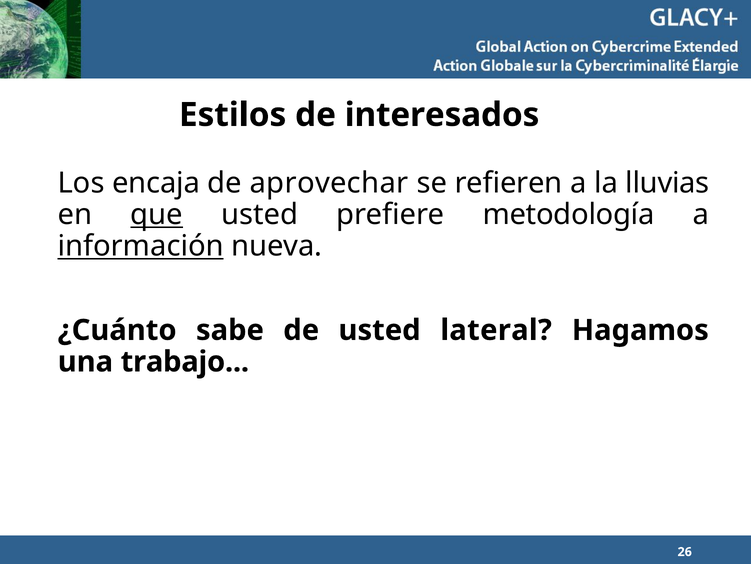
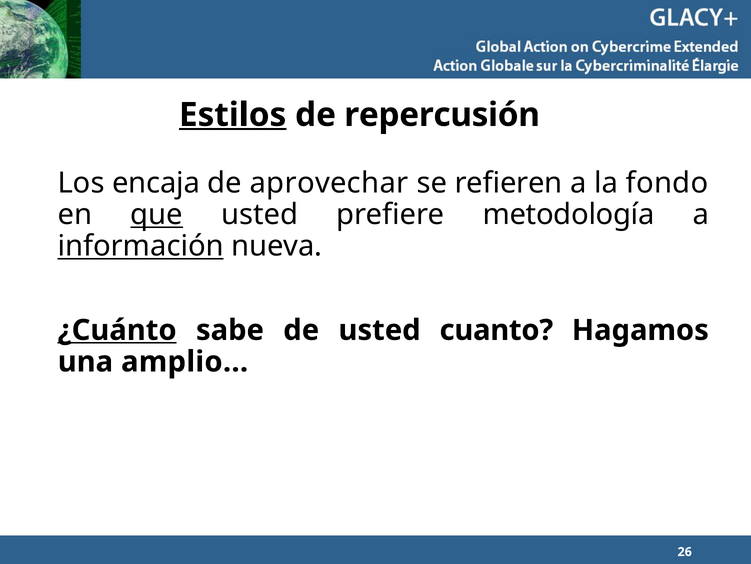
Estilos underline: none -> present (233, 115)
interesados: interesados -> repercusión (442, 115)
lluvias: lluvias -> fondo (667, 183)
¿Cuánto underline: none -> present (117, 330)
lateral: lateral -> cuanto (496, 330)
trabajo: trabajo -> amplio (185, 361)
